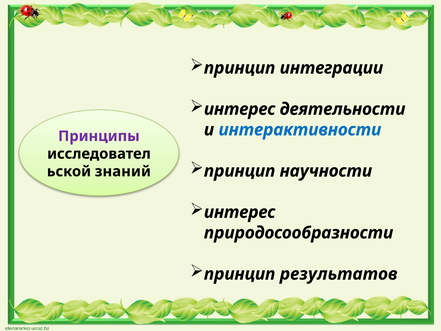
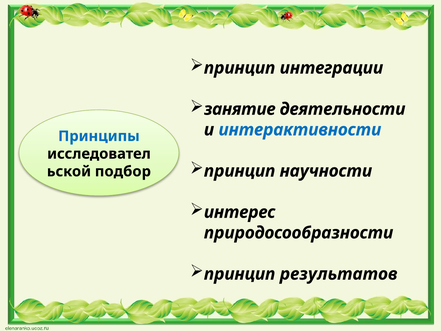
интерес: интерес -> занятие (240, 109)
Принципы colour: purple -> blue (99, 136)
знаний: знаний -> подбор (123, 171)
